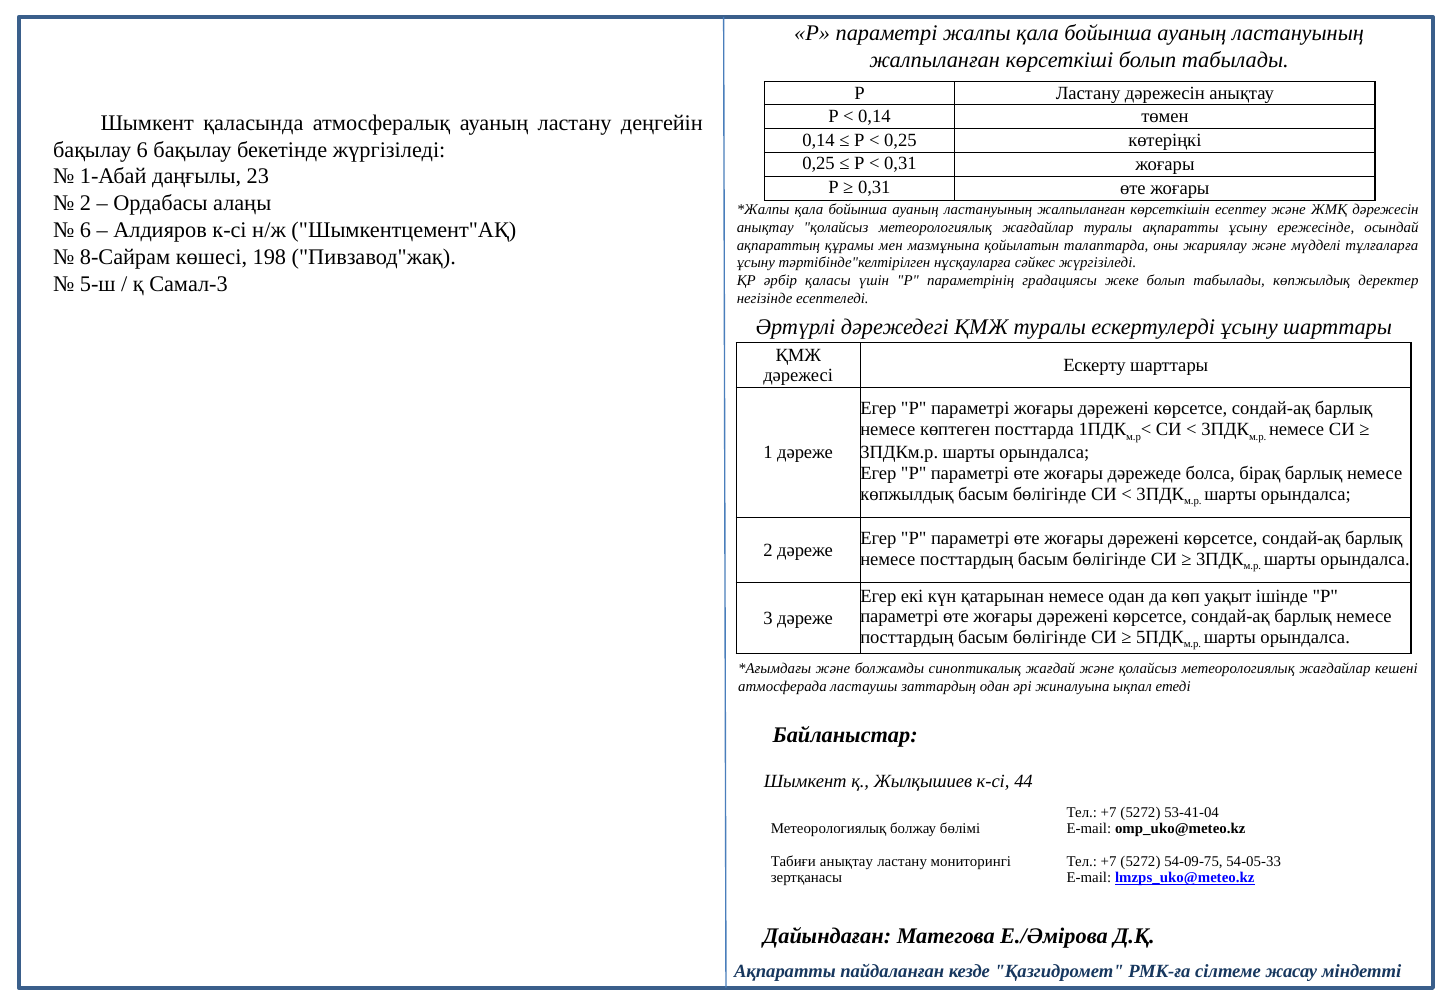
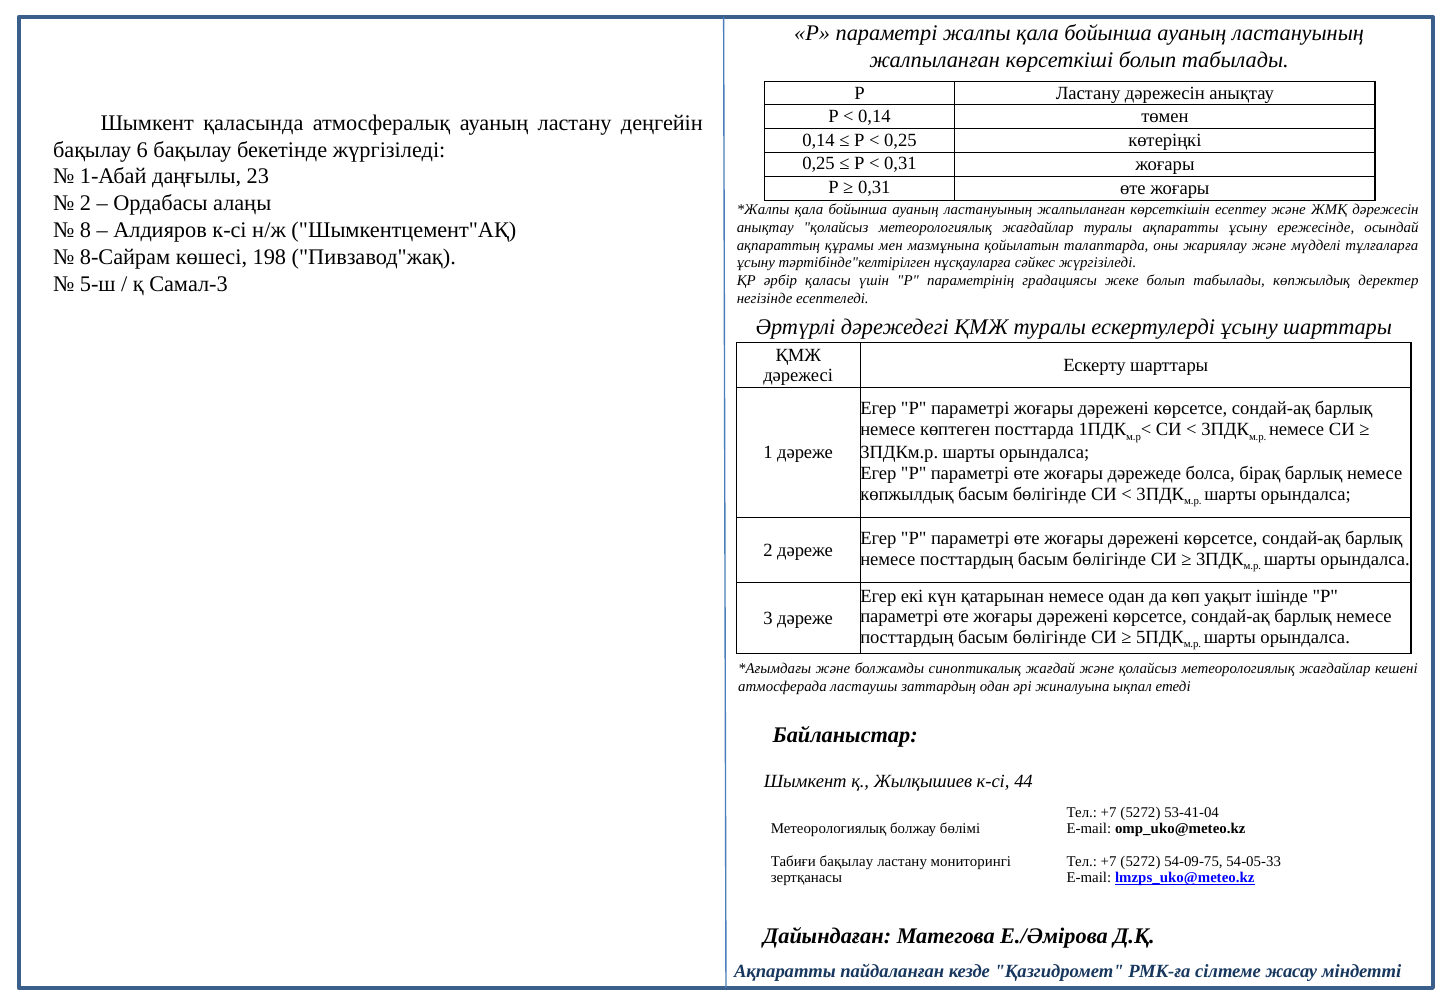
6: 6 -> 8 (85, 230)
Табиғи анықтау: анықтау -> бақылау (847, 862)
